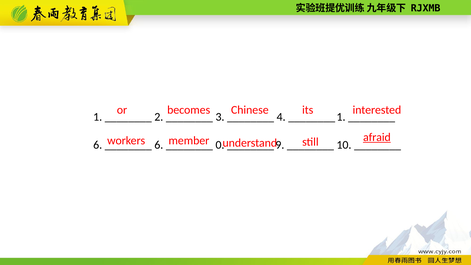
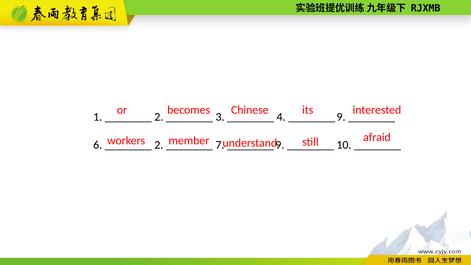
1: 1 -> 9 (341, 117)
afraid underline: present -> none (377, 137)
6: 6 -> 2 (159, 145)
0: 0 -> 7 (220, 145)
